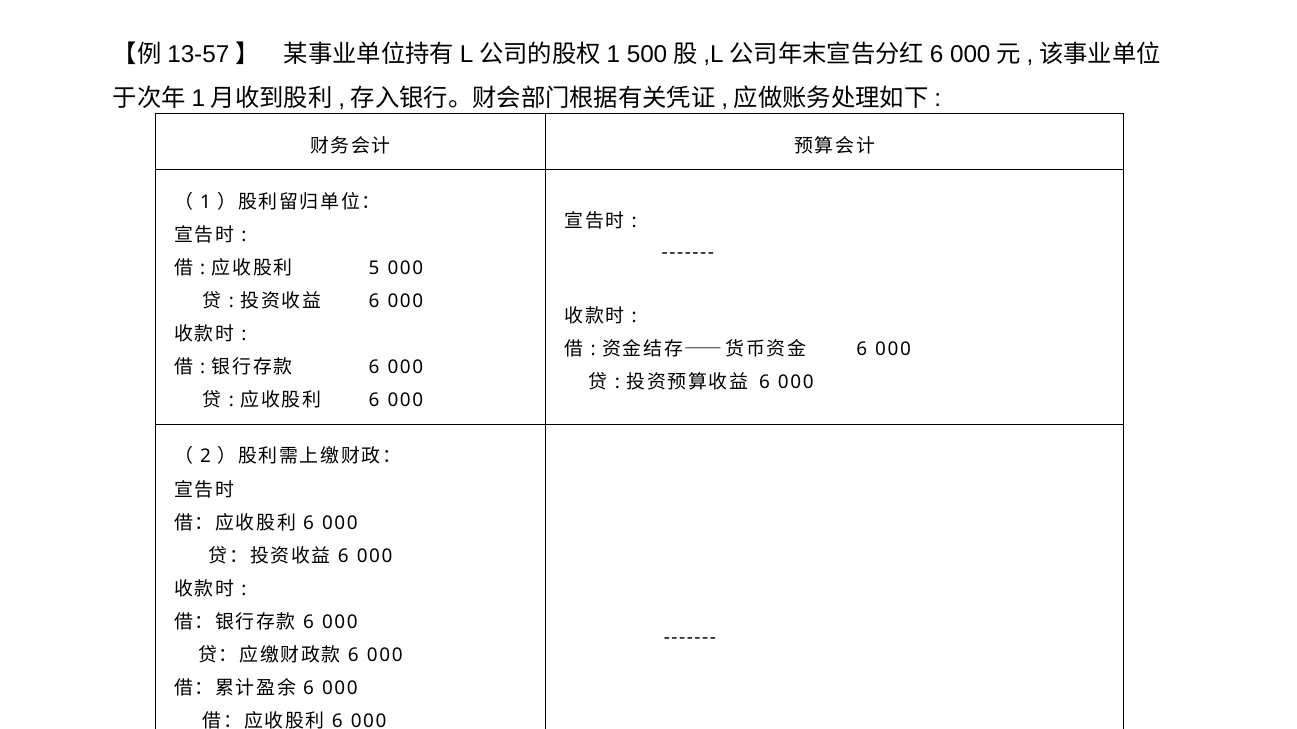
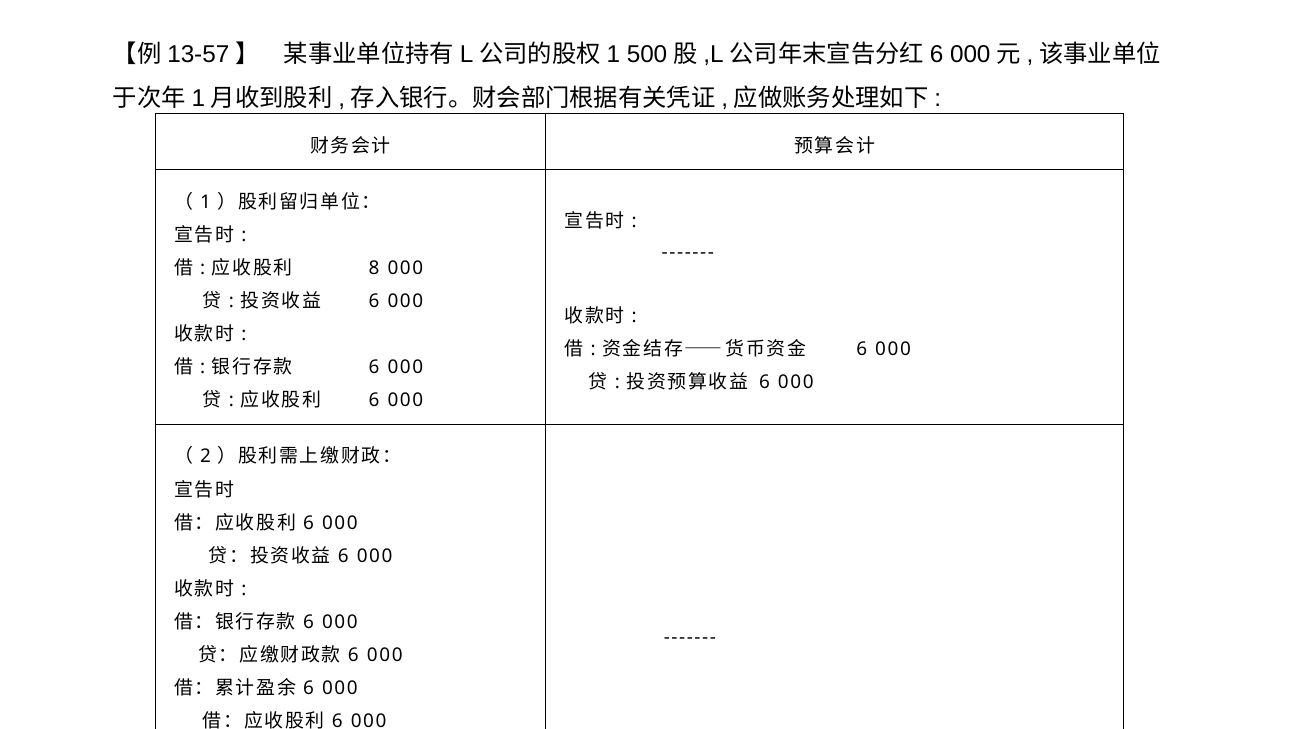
5: 5 -> 8 (374, 269)
